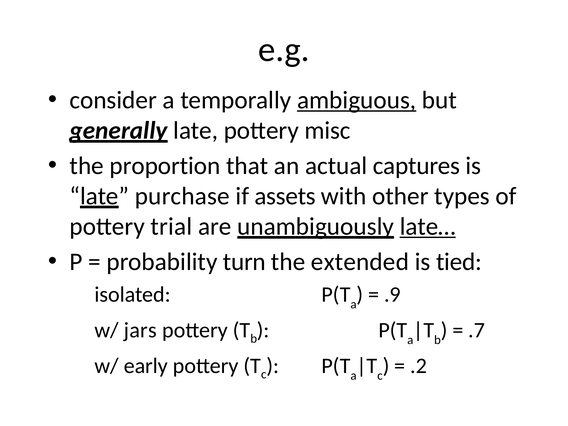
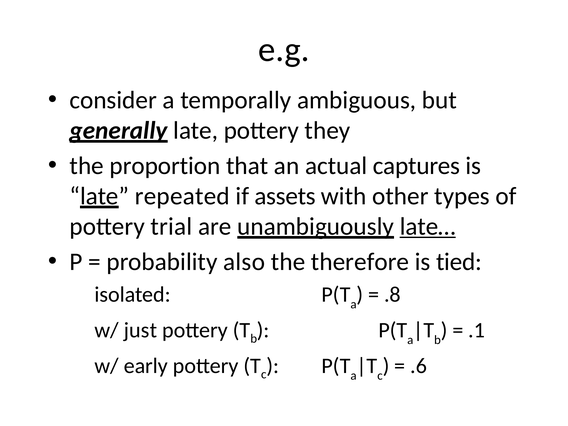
ambiguous underline: present -> none (357, 100)
misc: misc -> they (328, 131)
purchase: purchase -> repeated (182, 196)
turn: turn -> also (244, 262)
extended: extended -> therefore (360, 262)
.9: .9 -> .8 (392, 294)
jars: jars -> just (140, 330)
.7: .7 -> .1 (477, 330)
.2: .2 -> .6 (419, 366)
